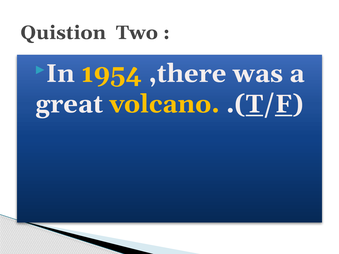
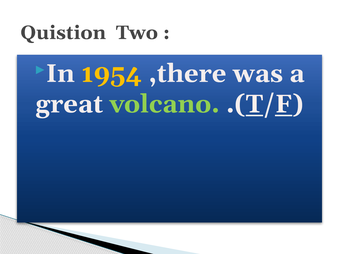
volcano colour: yellow -> light green (165, 104)
